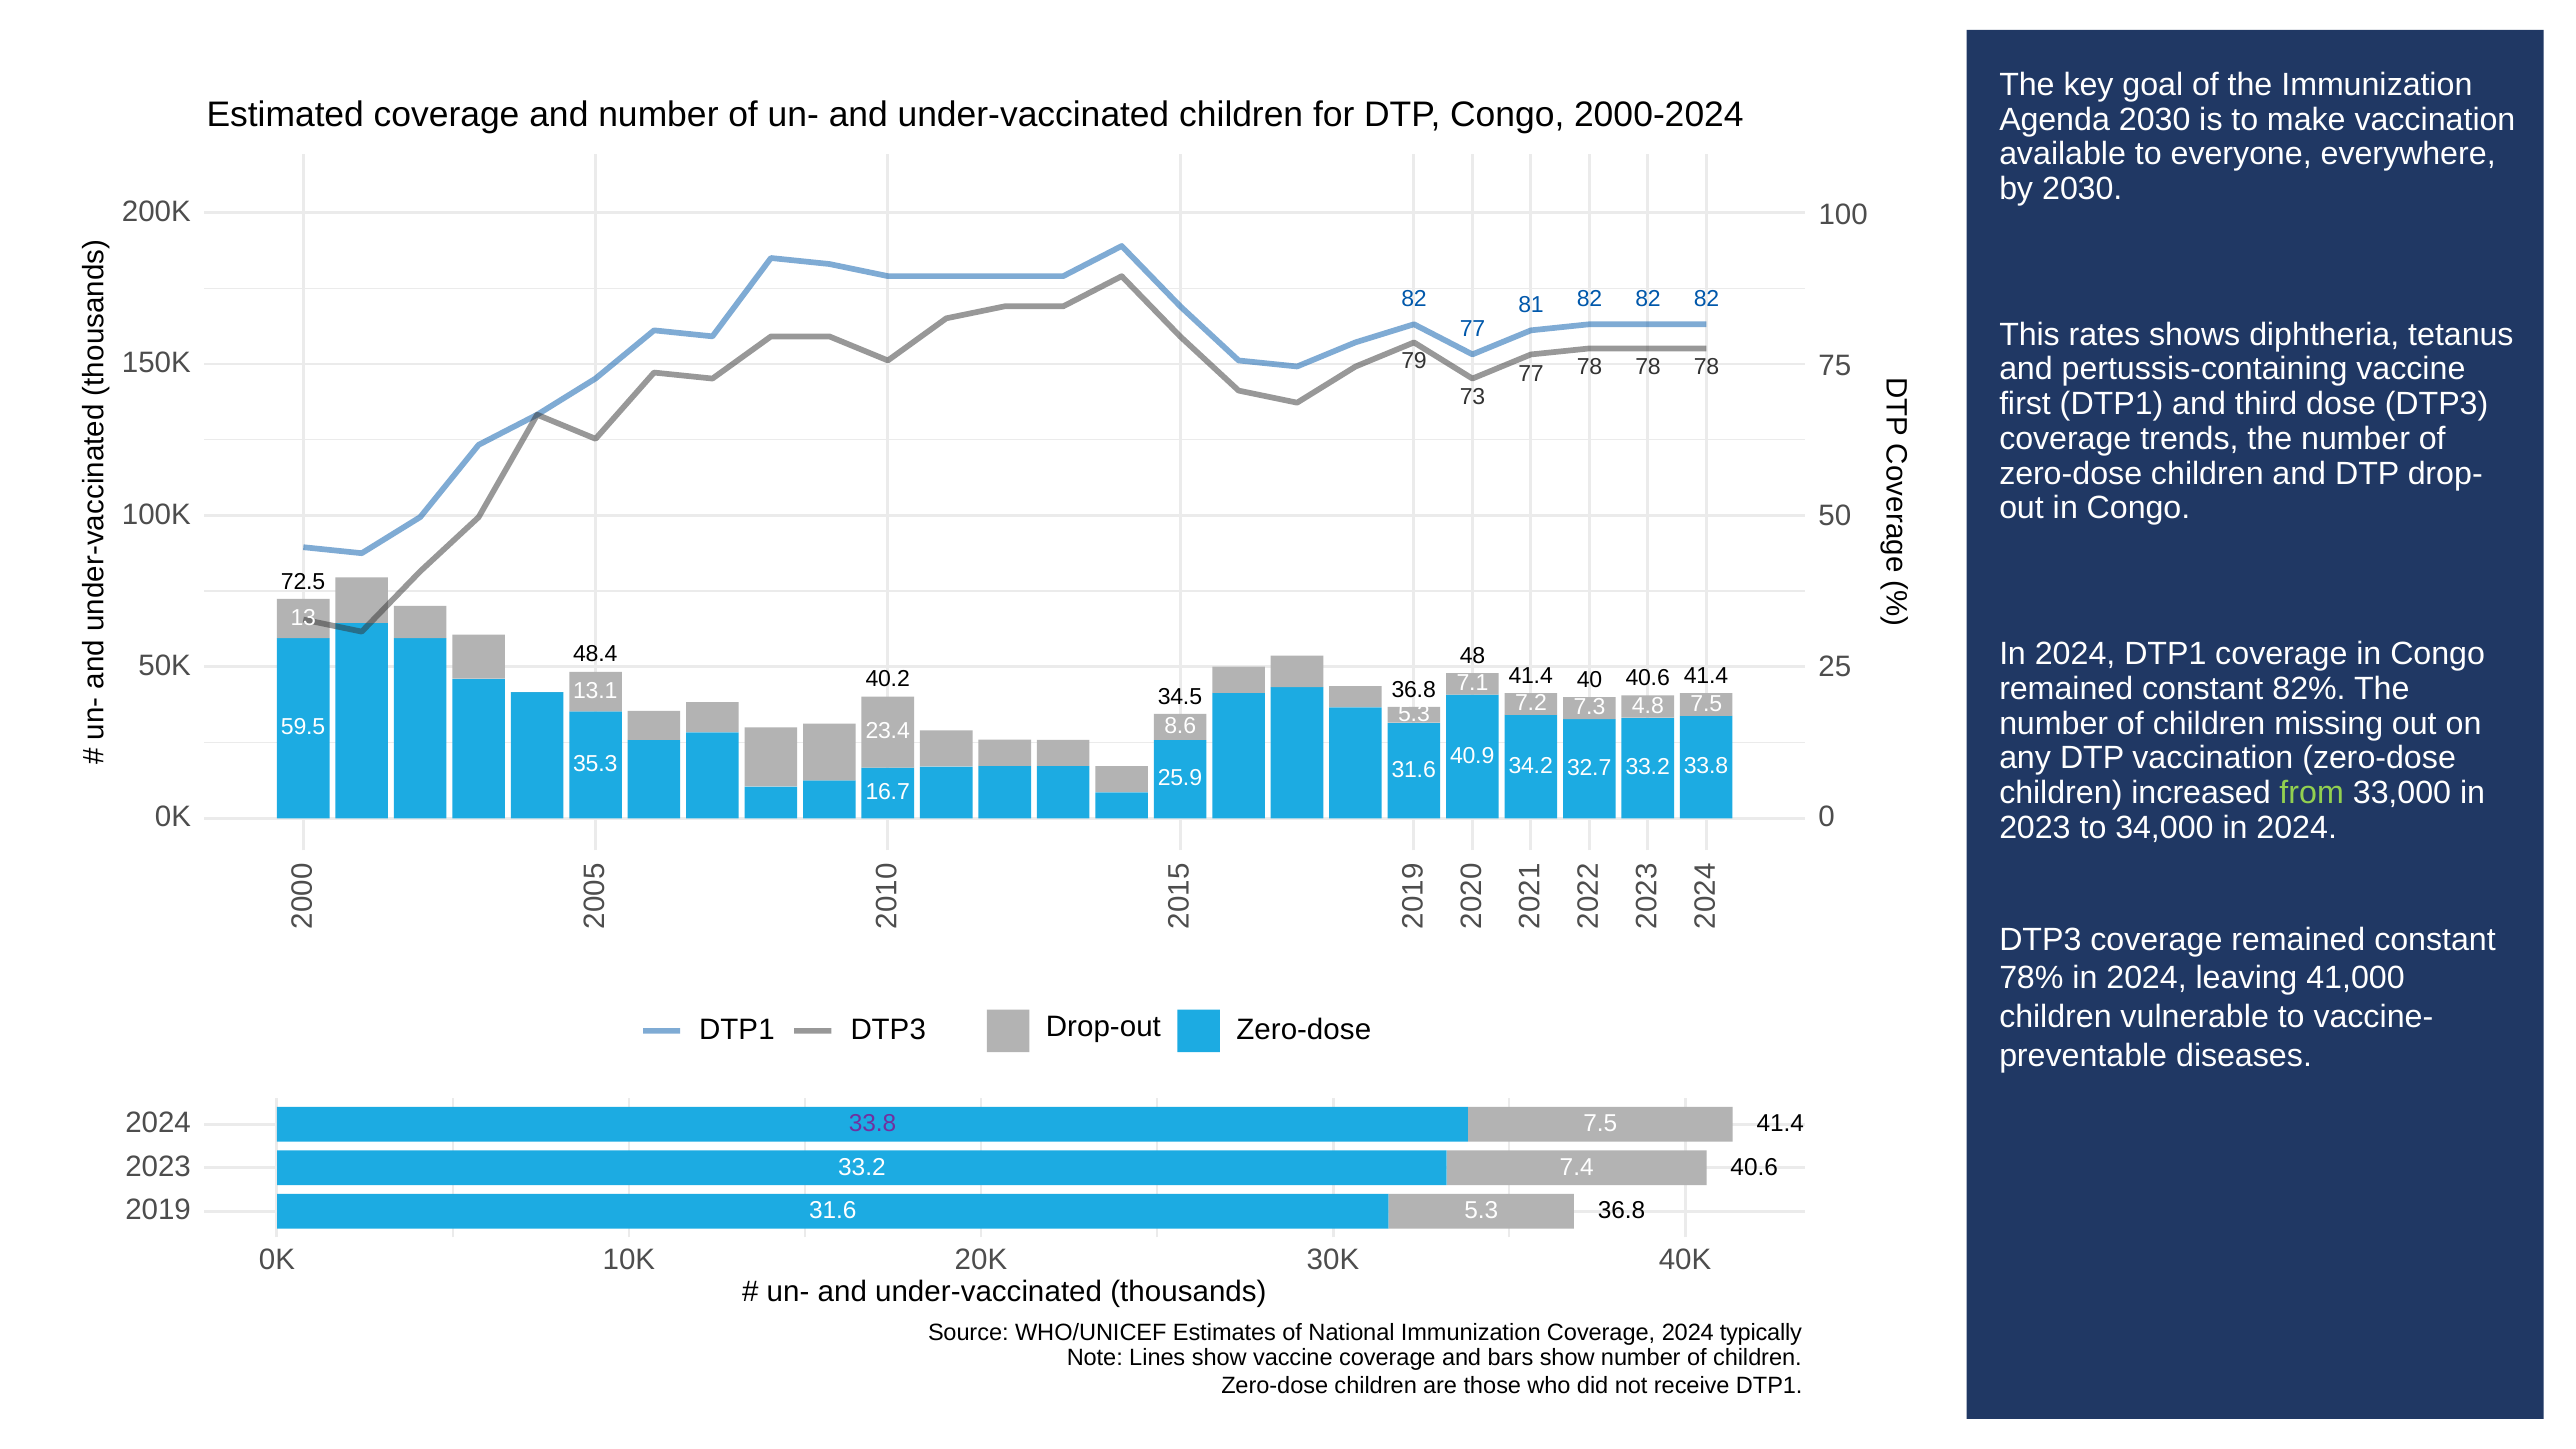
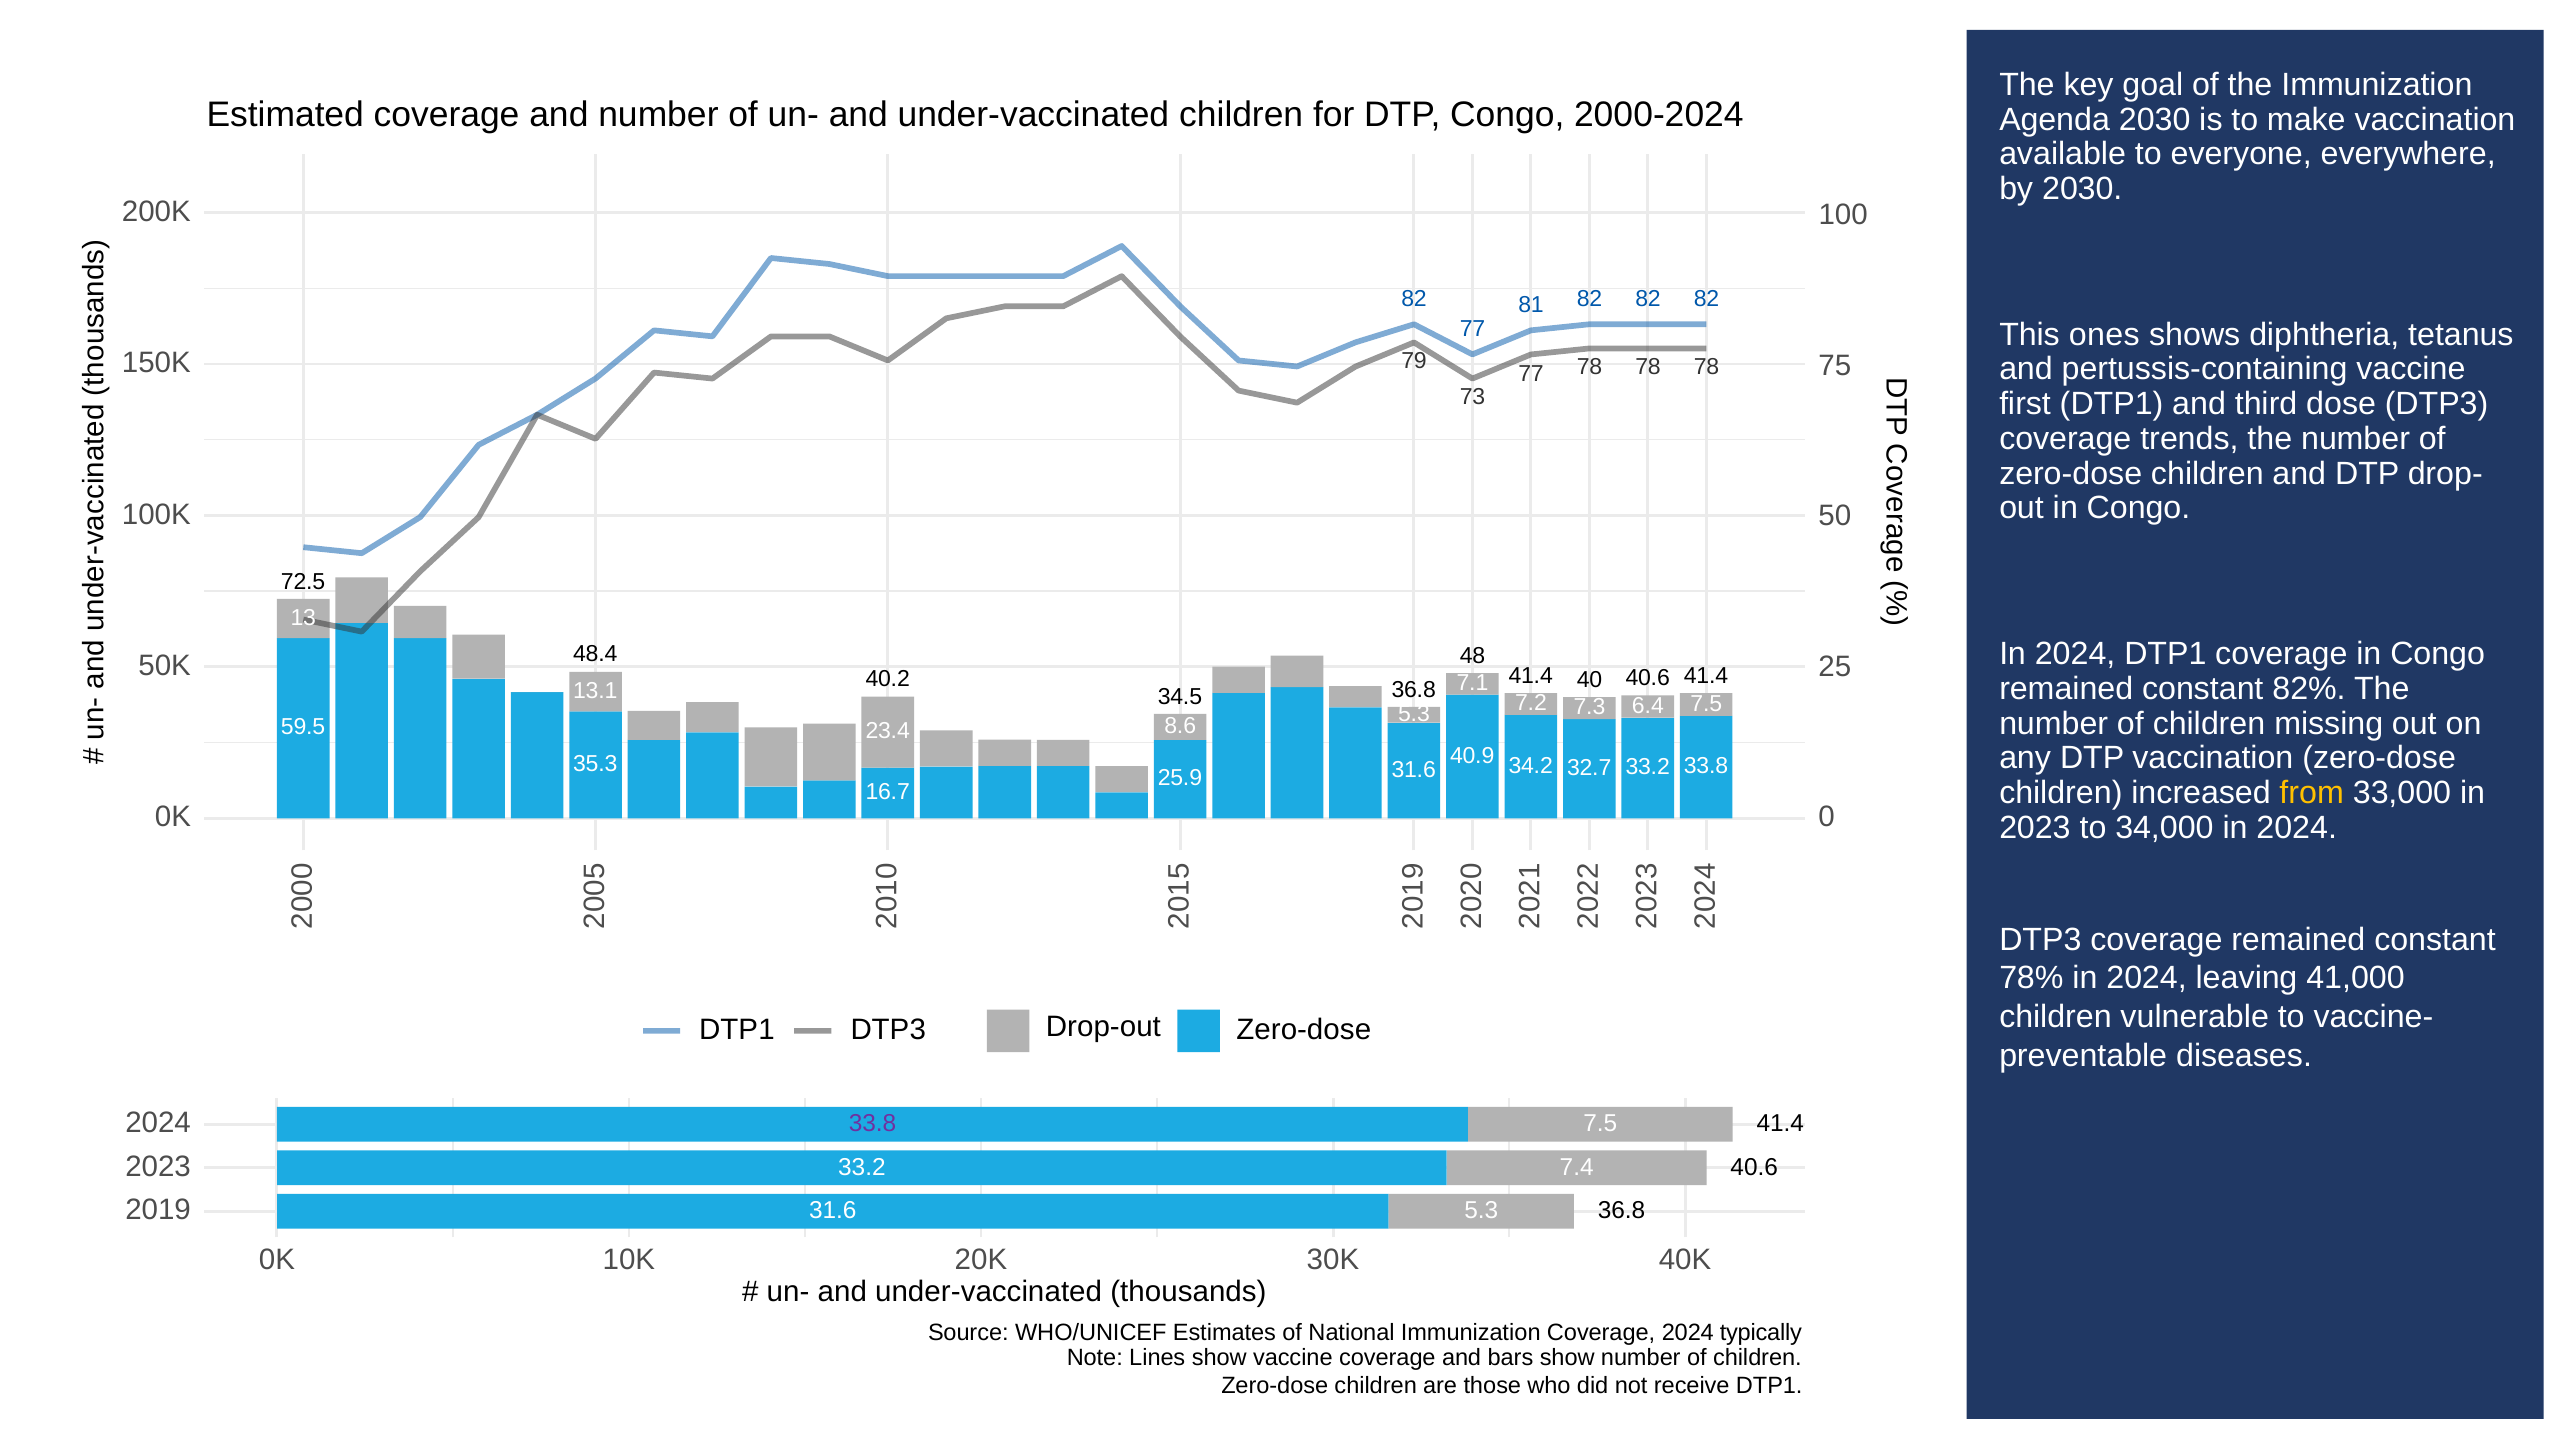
rates: rates -> ones (2104, 335)
4.8: 4.8 -> 6.4 (1648, 706)
from colour: light green -> yellow (2312, 793)
